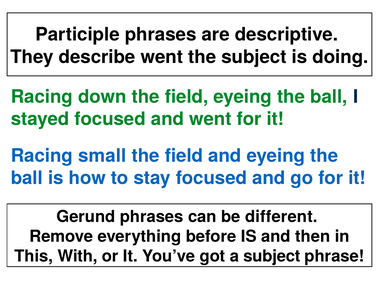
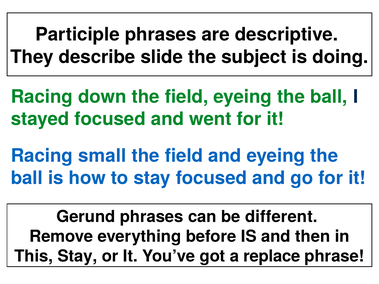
describe went: went -> slide (162, 57)
This With: With -> Stay (77, 256)
a subject: subject -> replace (272, 256)
